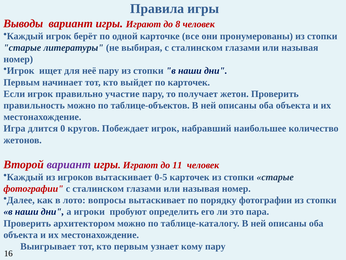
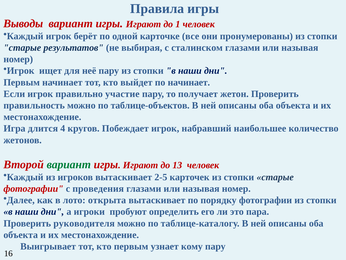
8: 8 -> 1 (178, 24)
литературы: литературы -> результатов (74, 48)
по карточек: карточек -> начинает (189, 82)
0: 0 -> 4 (63, 128)
вариант colour: purple -> green (69, 164)
11: 11 -> 13 (177, 165)
0-5: 0-5 -> 2-5 (161, 177)
сталинском: сталинском -> проведения (98, 188)
вопросы: вопросы -> открыта (107, 200)
архитектором: архитектором -> руководителя (84, 223)
